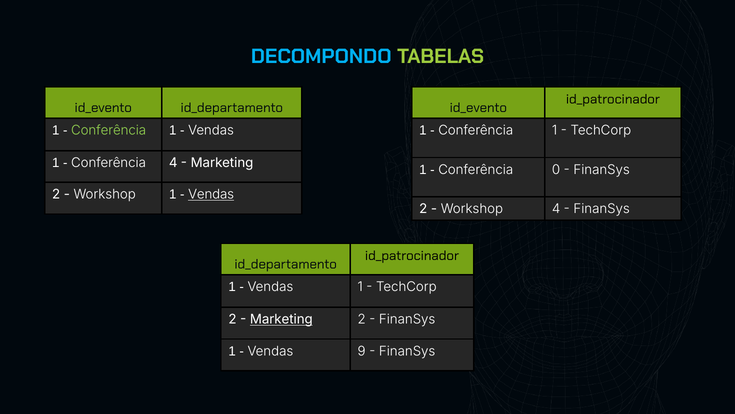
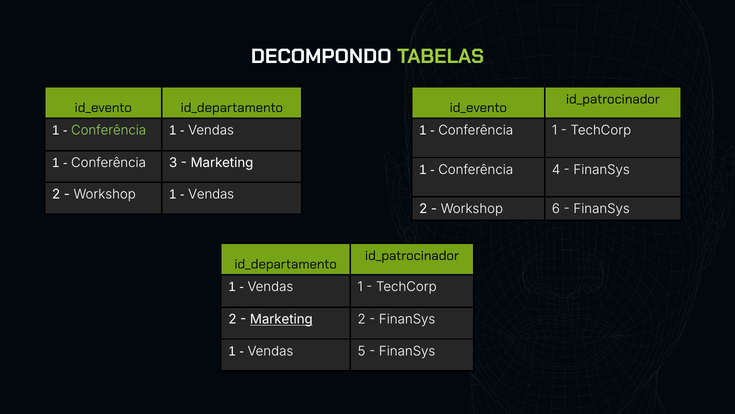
DECOMPONDO colour: light blue -> white (321, 57)
Conferência 4: 4 -> 3 (173, 163)
0: 0 -> 4 (556, 169)
Vendas underline: present -> none (211, 194)
Workshop 4: 4 -> 6 (556, 209)
9: 9 -> 5 (362, 351)
